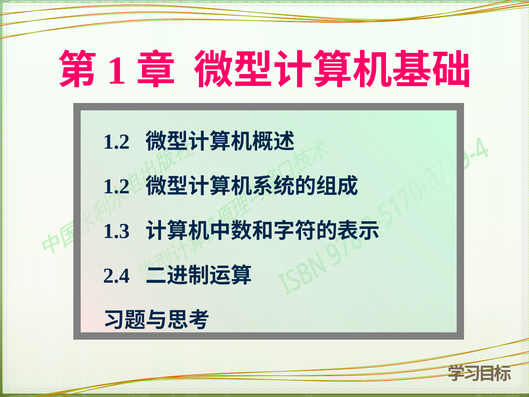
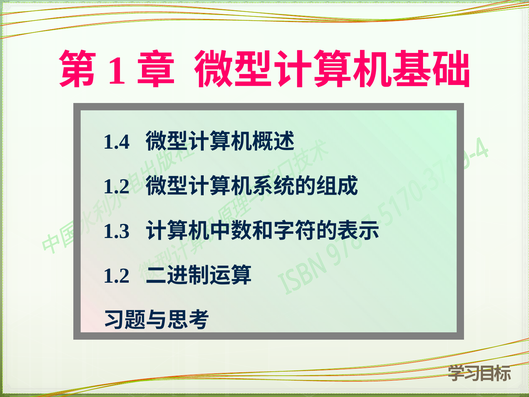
1.2: 1.2 -> 1.4 (116, 142)
2.4: 2.4 -> 1.2 (116, 276)
